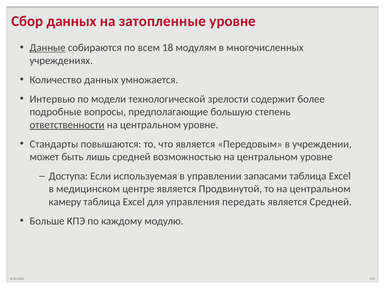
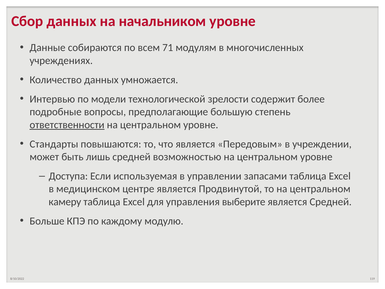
затопленные: затопленные -> начальником (162, 21)
Данные underline: present -> none (48, 48)
18: 18 -> 71 (168, 48)
передать: передать -> выберите (244, 202)
